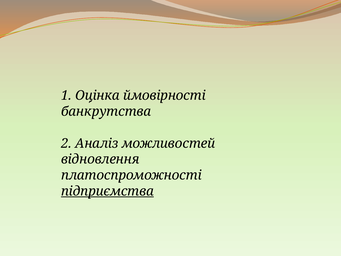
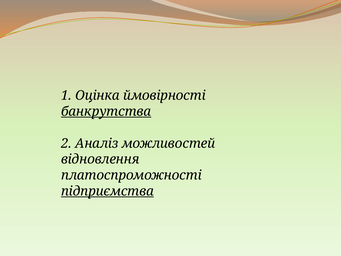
банкрутства underline: none -> present (106, 111)
